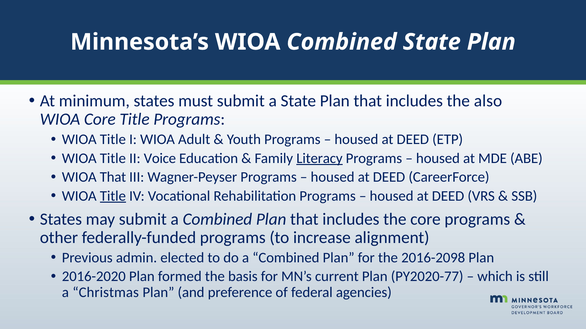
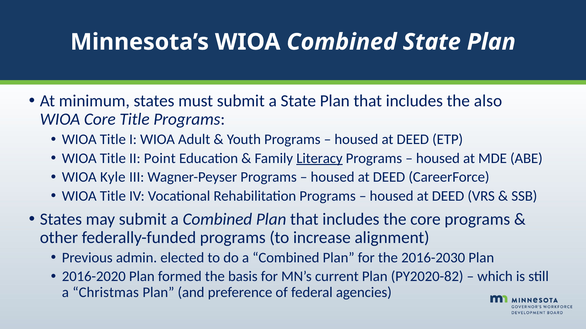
Voice: Voice -> Point (160, 159)
WIOA That: That -> Kyle (113, 177)
Title underline: present -> none (113, 196)
2016-2098: 2016-2098 -> 2016-2030 (433, 258)
PY2020-77: PY2020-77 -> PY2020-82 (427, 277)
